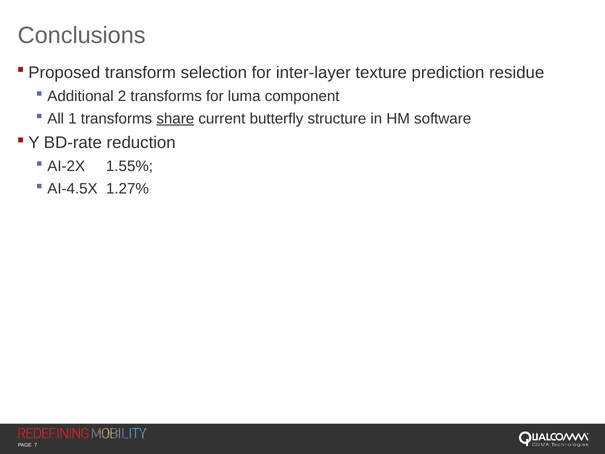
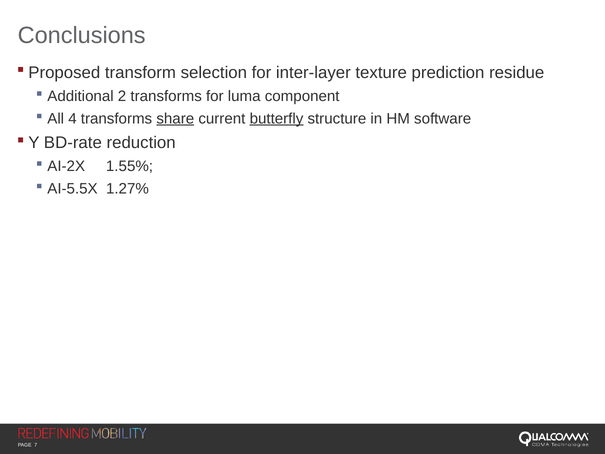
1: 1 -> 4 (72, 119)
butterfly underline: none -> present (276, 119)
AI-4.5X: AI-4.5X -> AI-5.5X (73, 189)
